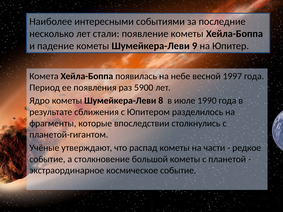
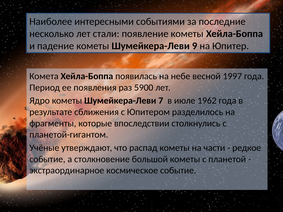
8: 8 -> 7 (161, 101)
1990: 1990 -> 1962 (207, 101)
